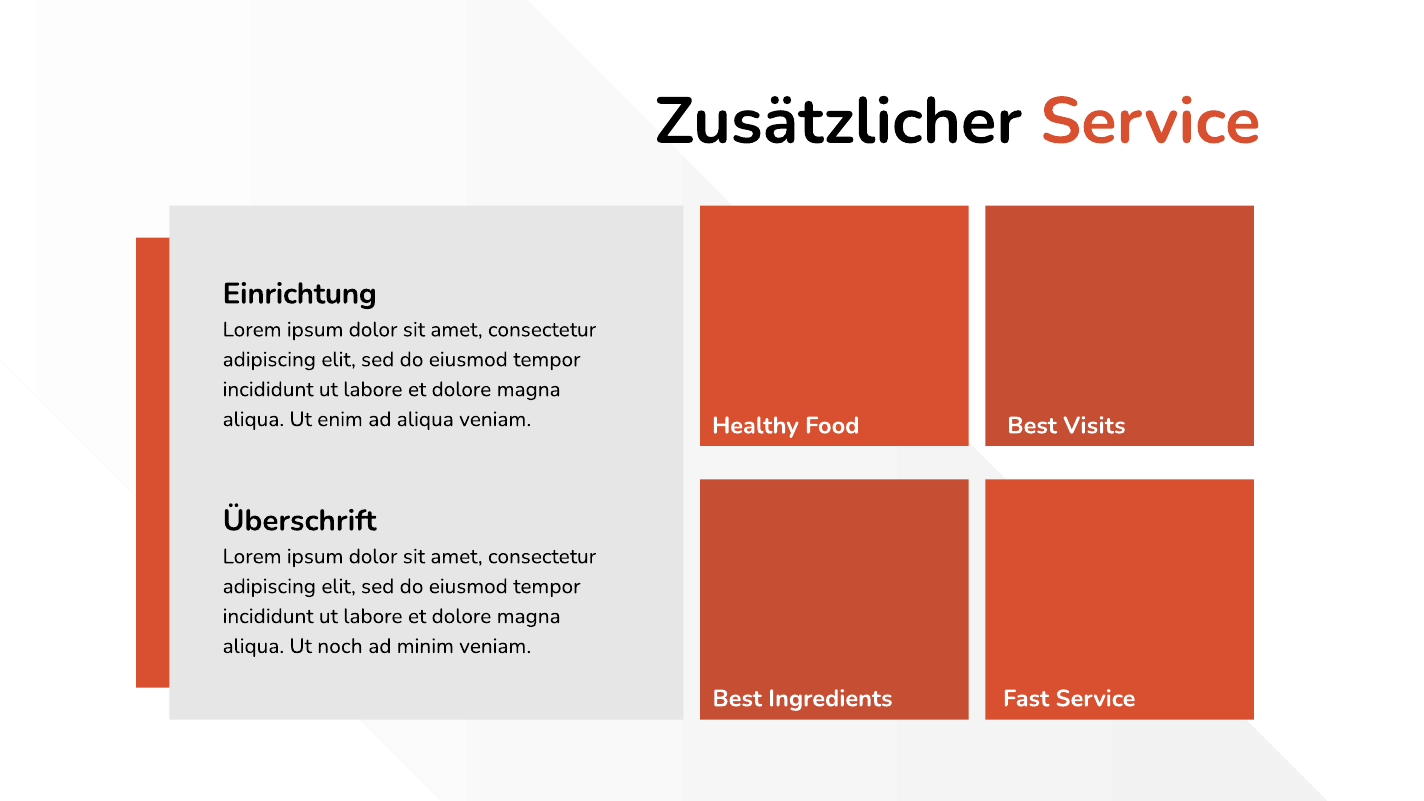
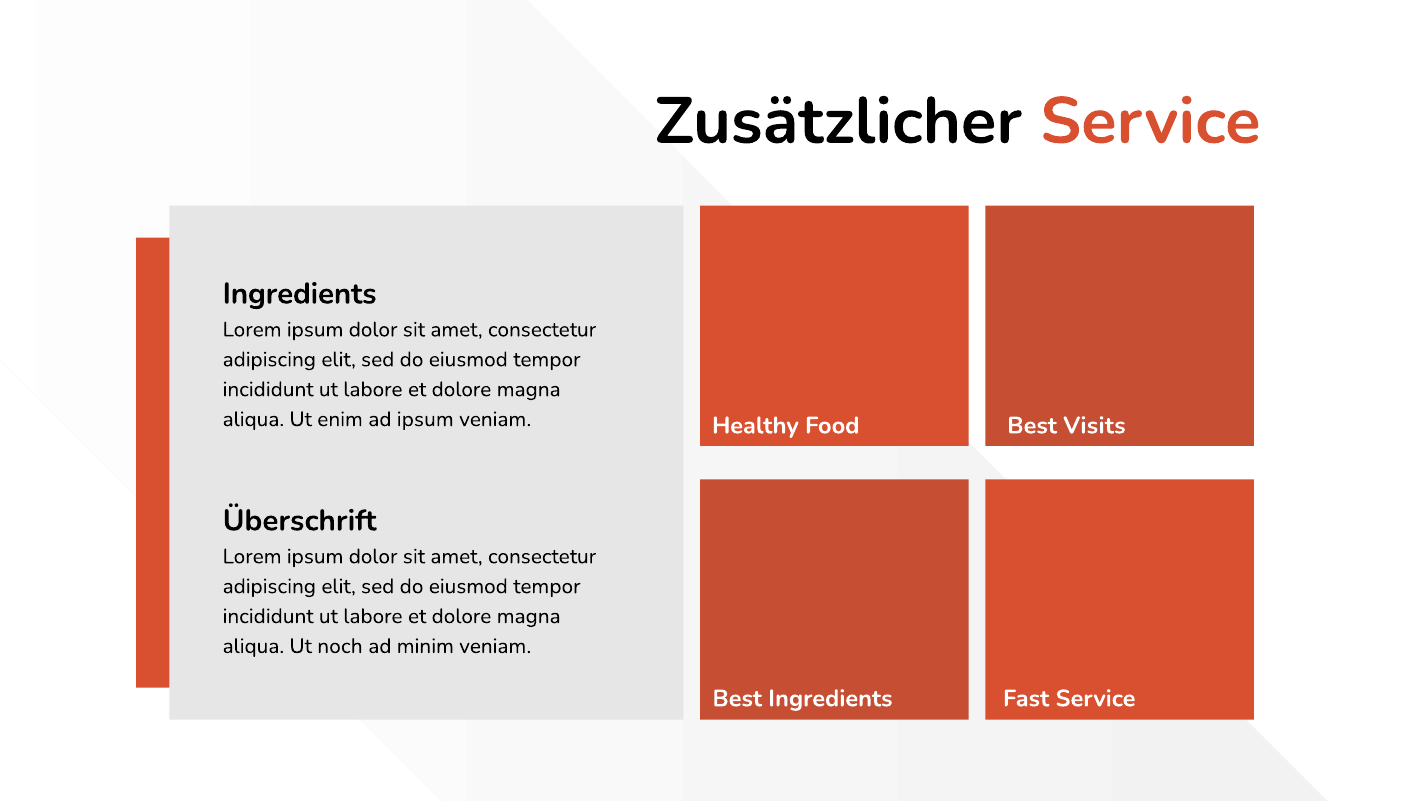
Einrichtung: Einrichtung -> Ingredients (300, 294)
ad aliqua: aliqua -> ipsum (425, 419)
